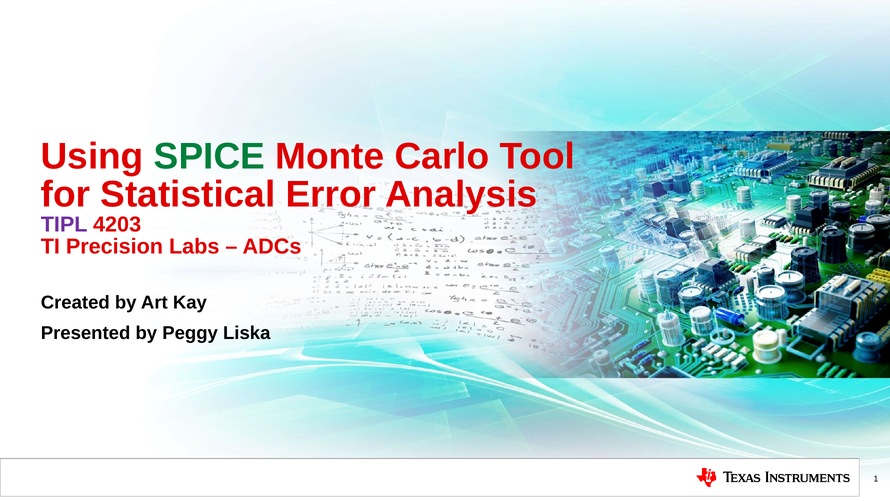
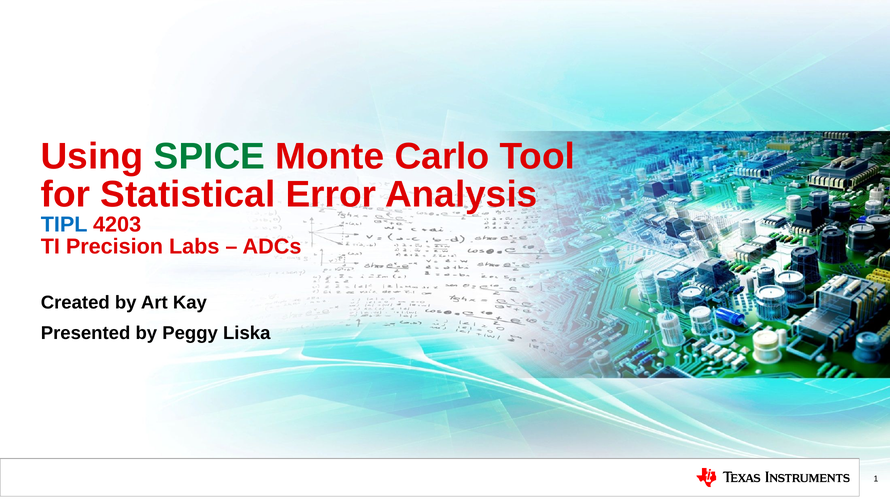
TIPL colour: purple -> blue (64, 225)
